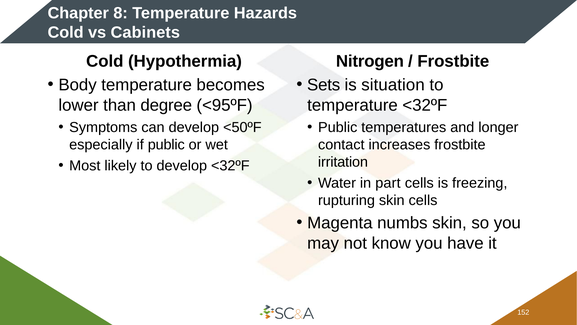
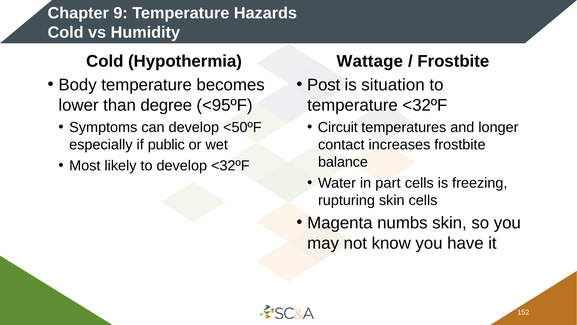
8: 8 -> 9 (121, 13)
Cabinets: Cabinets -> Humidity (145, 33)
Nitrogen: Nitrogen -> Wattage (370, 61)
Sets: Sets -> Post (324, 85)
Public: Public -> Circuit (338, 127)
irritation: irritation -> balance (343, 162)
